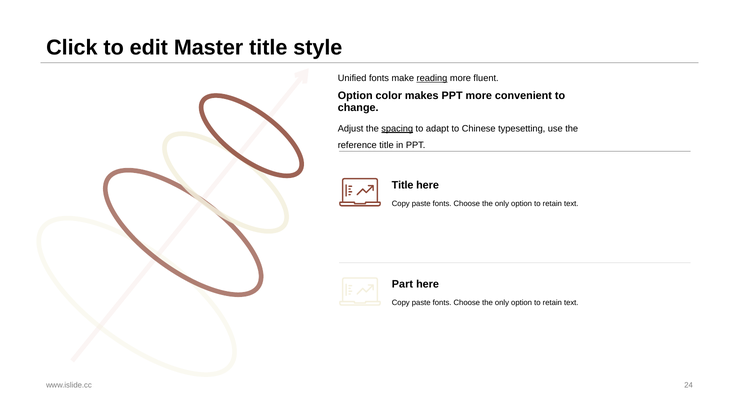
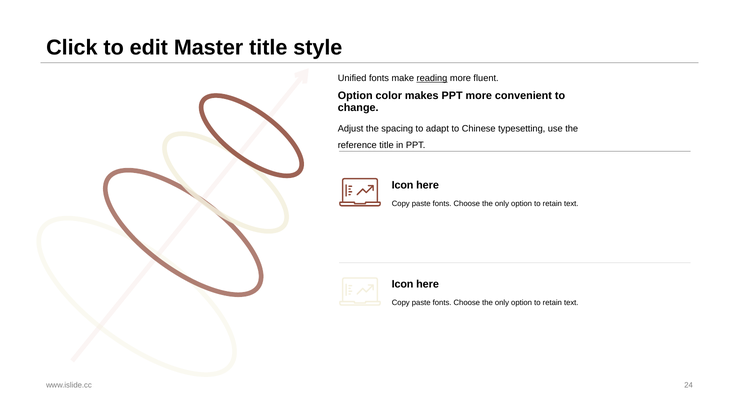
spacing underline: present -> none (397, 128)
Title: Title -> Icon (403, 185)
Part: Part -> Icon (403, 284)
